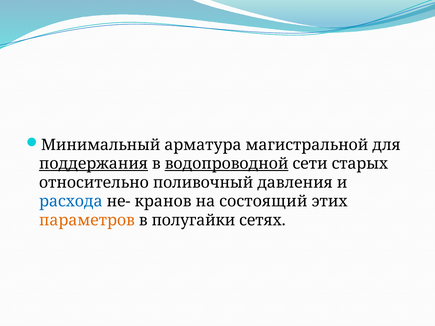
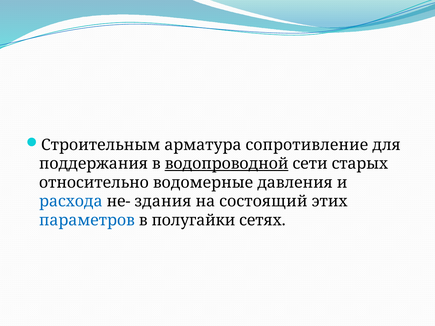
Минимальный: Минимальный -> Строительным (101, 145)
магистральной: магистральной -> сопротивление (307, 145)
поддержания underline: present -> none (94, 164)
поливочный: поливочный -> водомерные (203, 183)
кранов: кранов -> здания (163, 202)
параметров colour: orange -> blue (87, 220)
